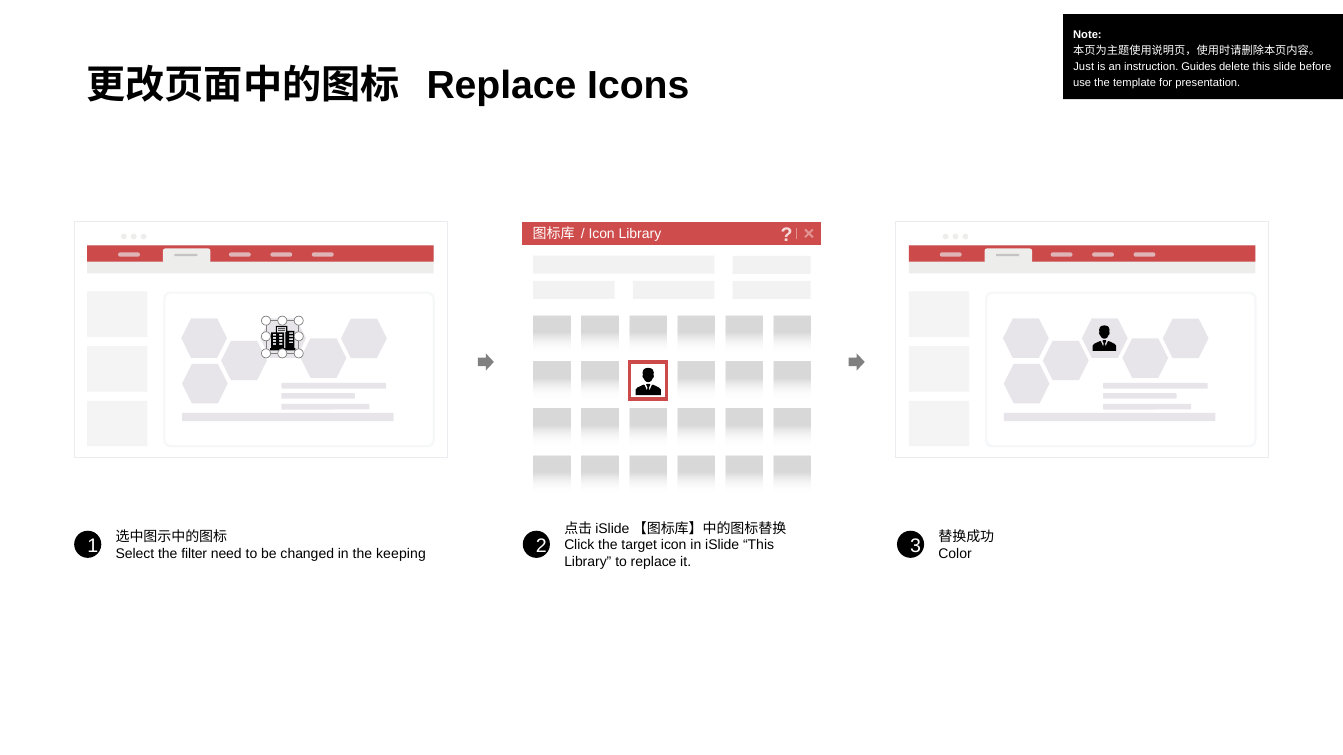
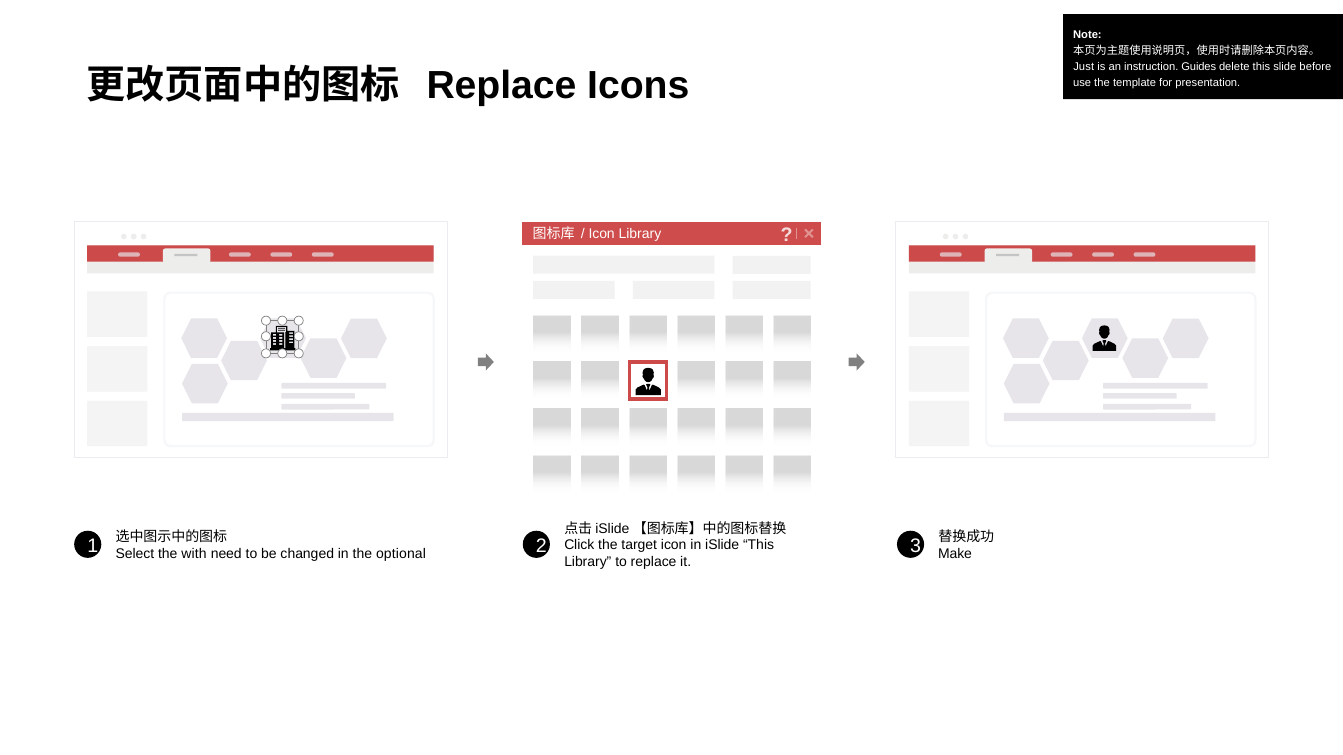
filter: filter -> with (194, 554)
keeping: keeping -> optional (401, 554)
Color: Color -> Make (955, 554)
